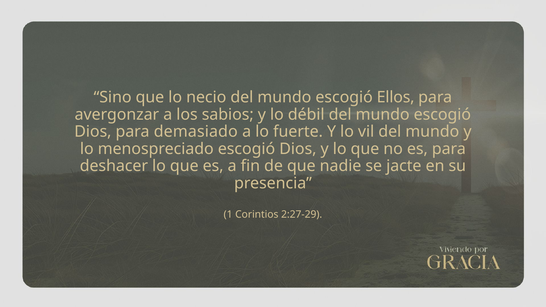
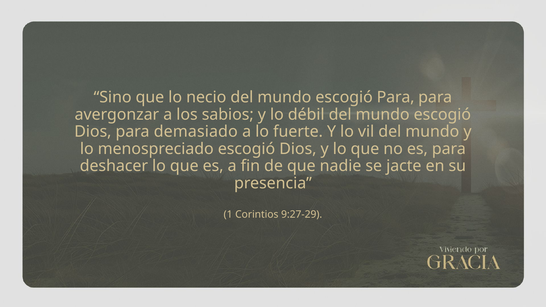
escogió Ellos: Ellos -> Para (396, 97)
2:27-29: 2:27-29 -> 9:27-29 (302, 215)
